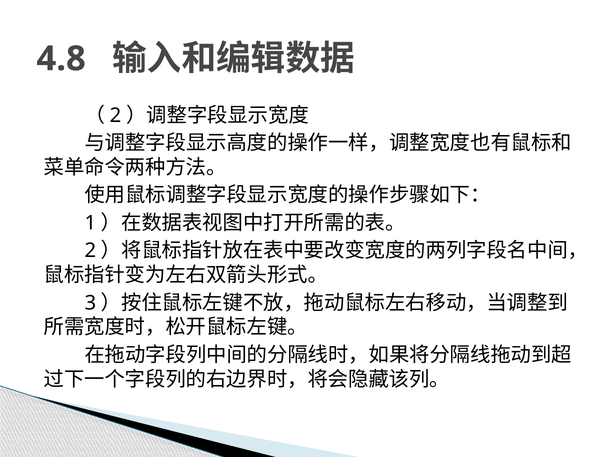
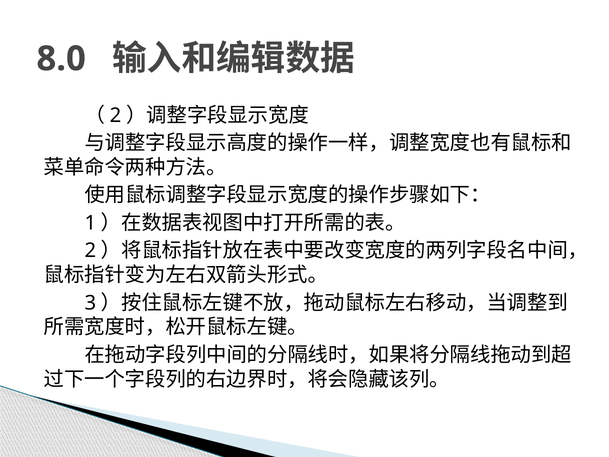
4.8: 4.8 -> 8.0 (61, 59)
